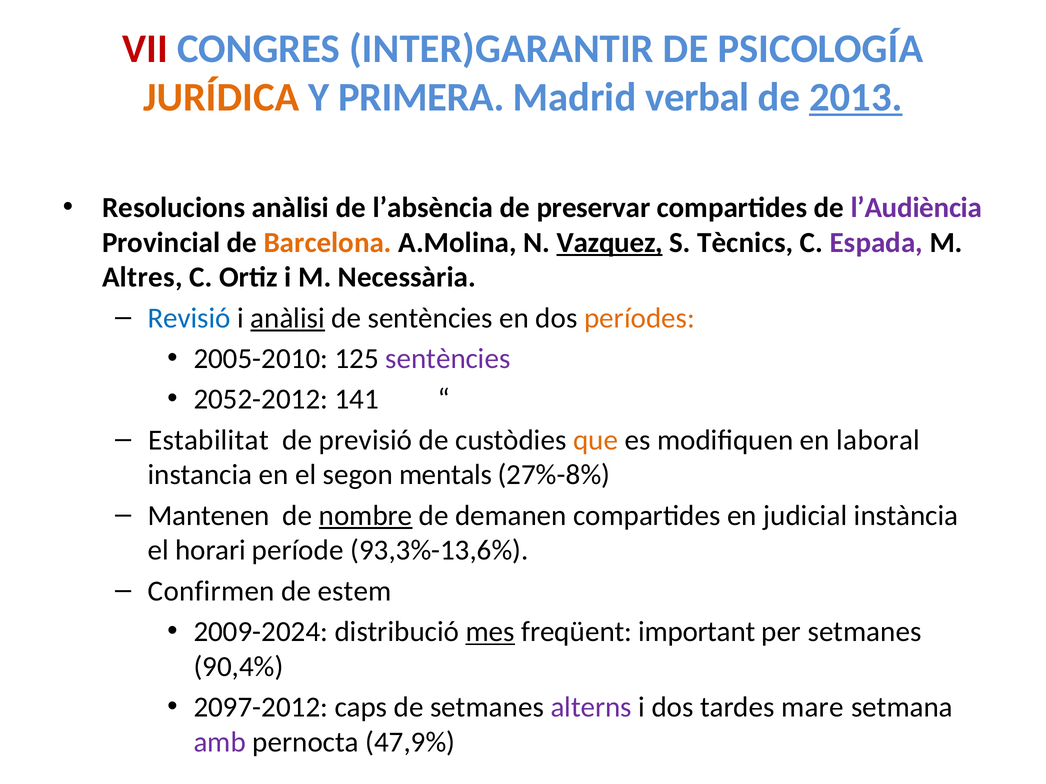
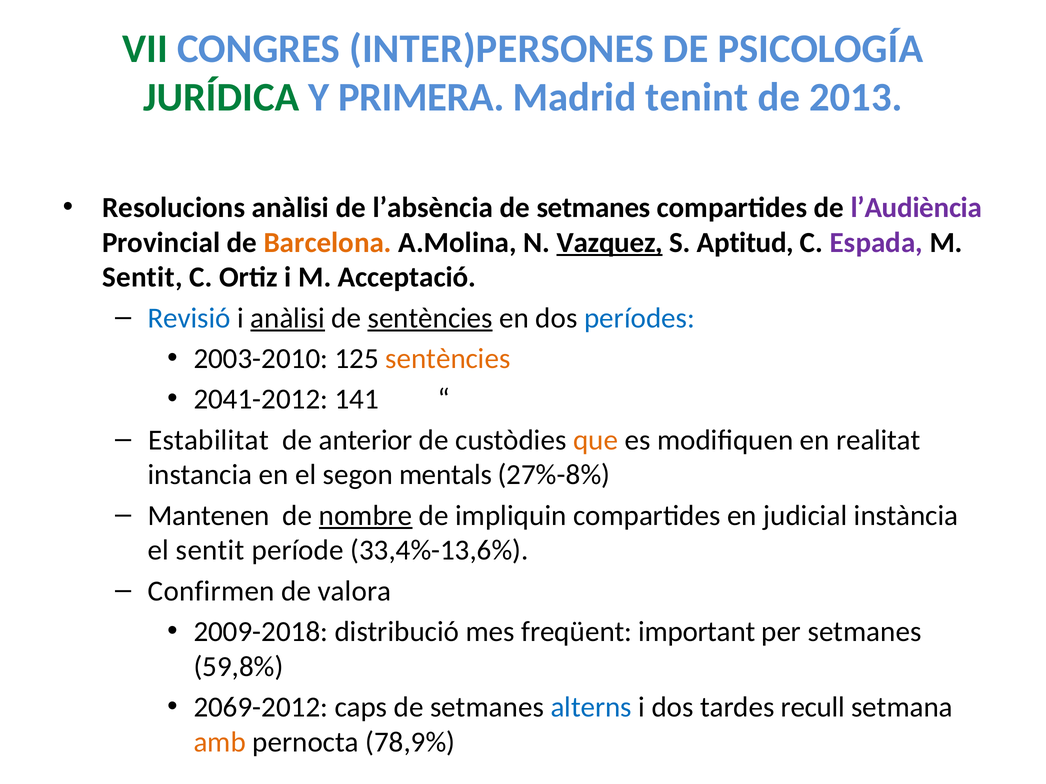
VII colour: red -> green (145, 49)
INTER)GARANTIR: INTER)GARANTIR -> INTER)PERSONES (501, 49)
JURÍDICA colour: orange -> green (221, 98)
verbal: verbal -> tenint (697, 98)
2013 underline: present -> none (856, 98)
preservar: preservar -> setmanes (593, 208)
Tècnics: Tècnics -> Aptitud (745, 243)
Altres: Altres -> Sentit (142, 278)
Necessària: Necessària -> Acceptació (407, 278)
sentències underline: none -> present (430, 318)
períodes colour: orange -> blue (640, 318)
2005-2010: 2005-2010 -> 2003-2010 (261, 359)
sentències colour: purple -> orange (448, 359)
2052-2012: 2052-2012 -> 2041-2012 (261, 400)
previsió: previsió -> anterior (366, 440)
laboral: laboral -> realitat (878, 440)
demanen: demanen -> impliquin (511, 516)
el horari: horari -> sentit (210, 551)
93,3%-13,6%: 93,3%-13,6% -> 33,4%-13,6% (439, 551)
estem: estem -> valora (355, 591)
2009-2024: 2009-2024 -> 2009-2018 (261, 632)
mes underline: present -> none (490, 632)
90,4%: 90,4% -> 59,8% (238, 667)
2097-2012: 2097-2012 -> 2069-2012 (261, 708)
alterns colour: purple -> blue (591, 708)
mare: mare -> recull (813, 708)
amb colour: purple -> orange (220, 743)
47,9%: 47,9% -> 78,9% (410, 743)
